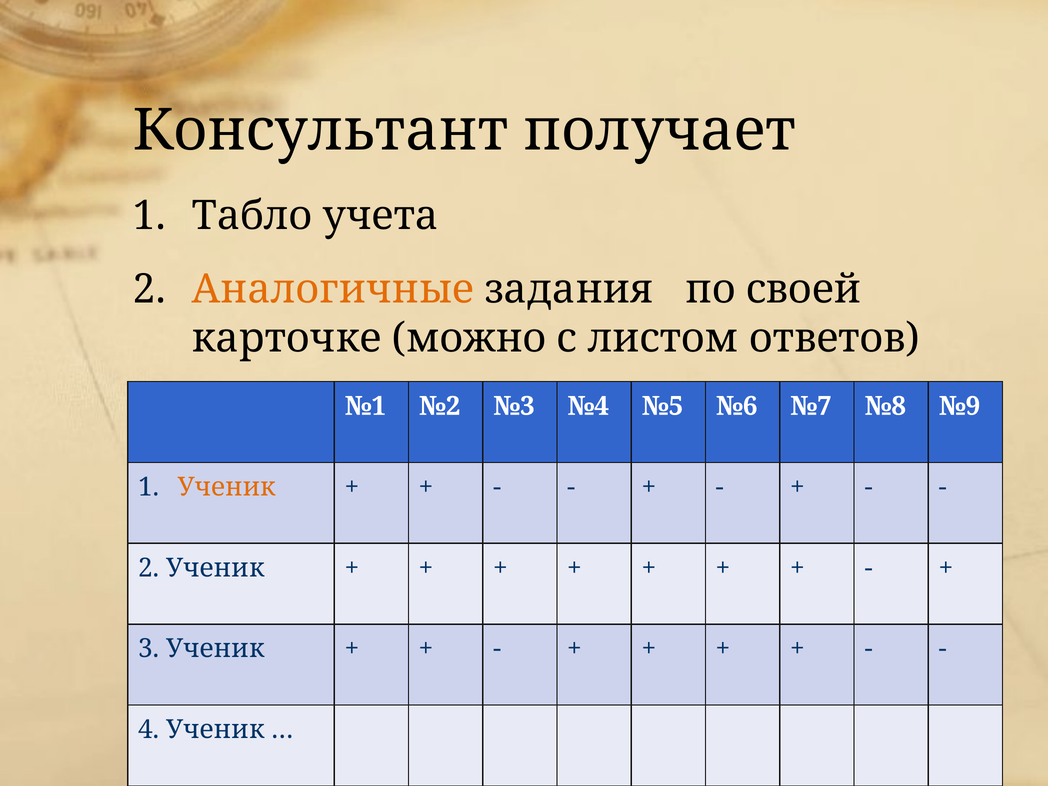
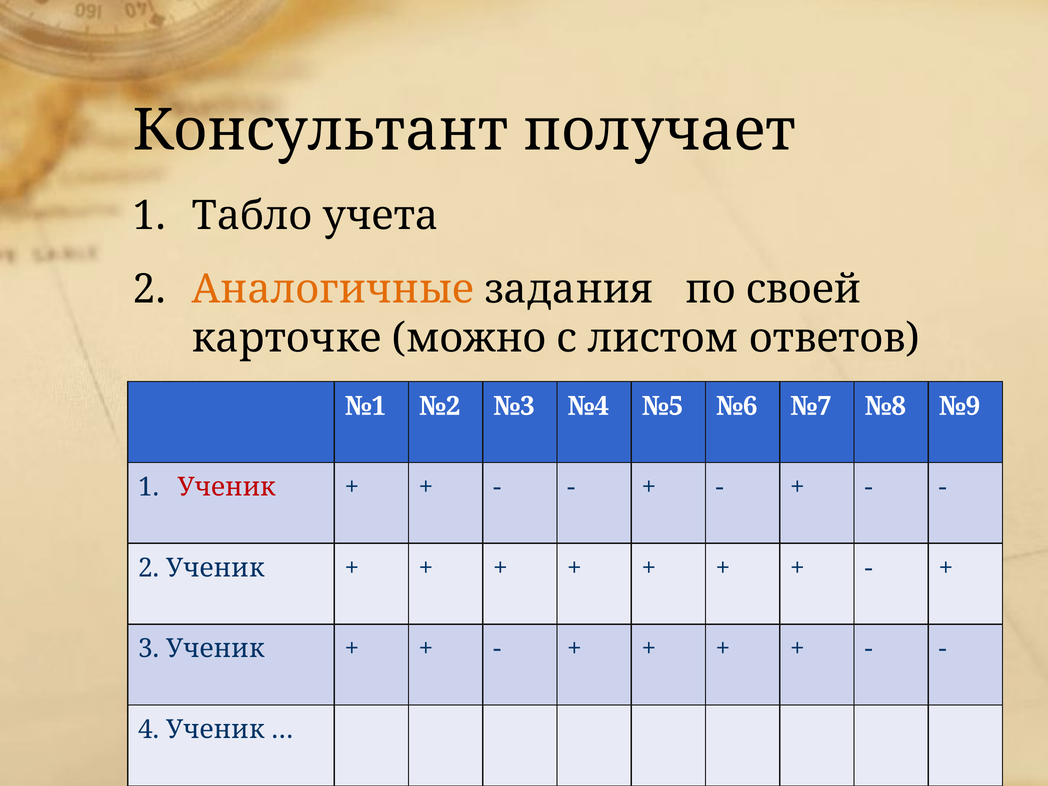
Ученик colour: orange -> red (227, 487)
